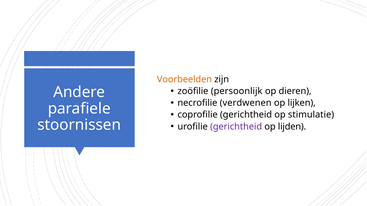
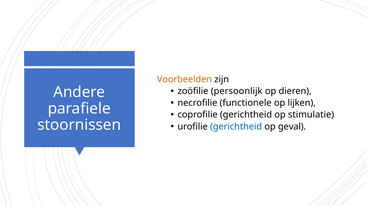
verdwenen: verdwenen -> functionele (246, 103)
gerichtheid colour: purple -> blue (236, 127)
lijden: lijden -> geval (292, 127)
